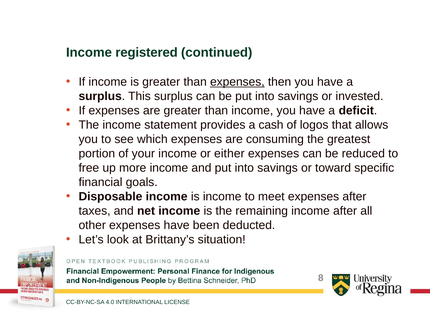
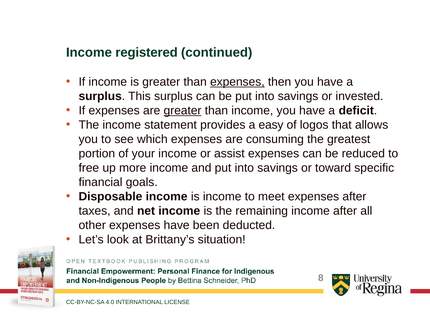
greater underline: none -> present (183, 111)
cash: cash -> easy (271, 125)
either: either -> assist (229, 154)
